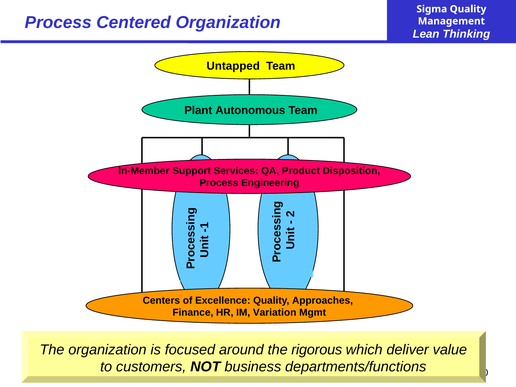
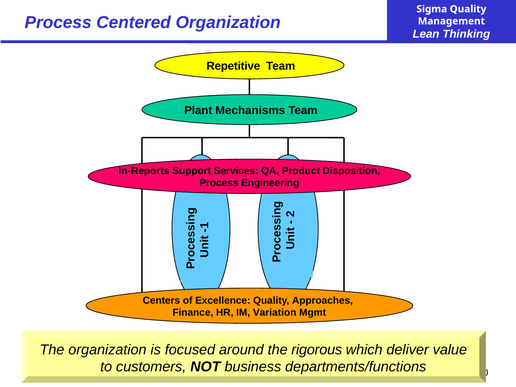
Untapped: Untapped -> Repetitive (233, 66)
Autonomous: Autonomous -> Mechanisms (250, 110)
In-Member: In-Member -> In-Reports (144, 171)
